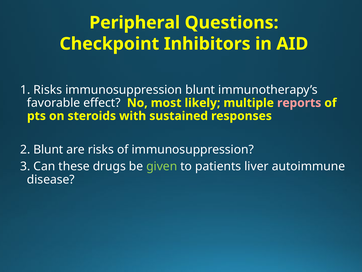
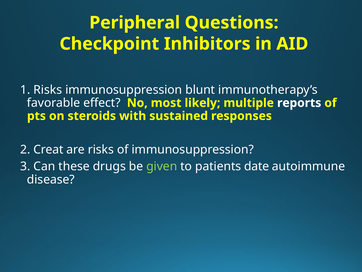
reports colour: pink -> white (299, 103)
2 Blunt: Blunt -> Creat (48, 149)
liver: liver -> date (257, 166)
